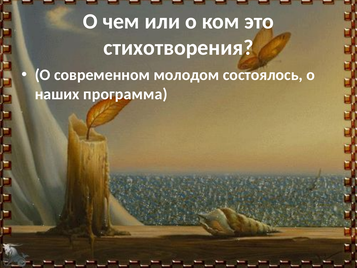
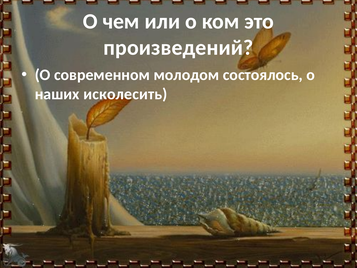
стихотворения: стихотворения -> произведений (178, 48)
программа: программа -> исколесить (125, 94)
